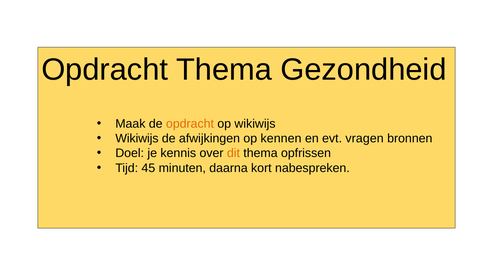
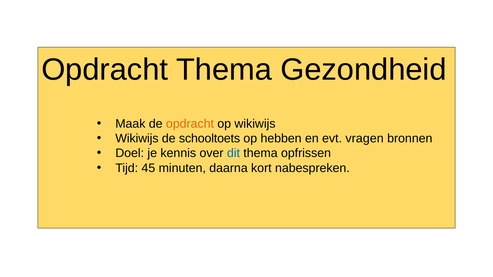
afwijkingen: afwijkingen -> schooltoets (210, 139)
kennen: kennen -> hebben (281, 139)
dit colour: orange -> blue (233, 153)
